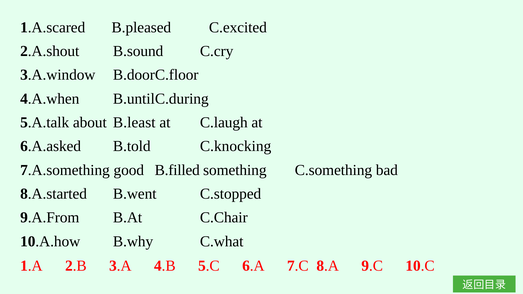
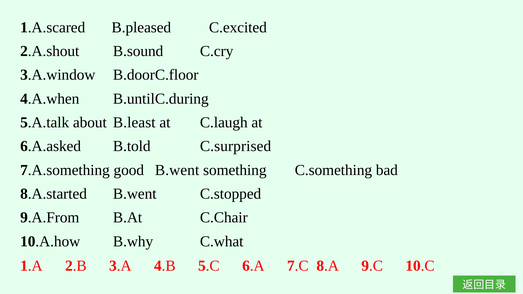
C.knocking: C.knocking -> C.surprised (236, 146)
good B.filled: B.filled -> B.went (177, 170)
